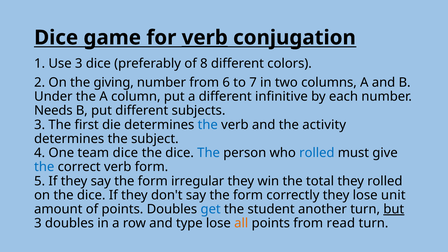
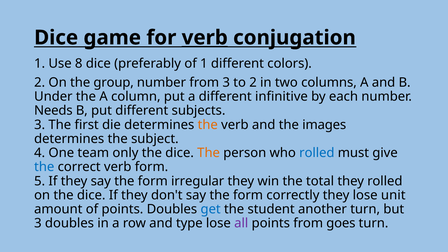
Use 3: 3 -> 8 (79, 64)
of 8: 8 -> 1 (204, 64)
giving: giving -> group (114, 82)
from 6: 6 -> 3 (226, 82)
to 7: 7 -> 2 (253, 82)
the colour: blue -> orange (208, 125)
activity: activity -> images (324, 125)
team dice: dice -> only (125, 153)
The colour: blue -> orange (209, 153)
but underline: present -> none (394, 209)
all colour: orange -> purple (241, 223)
read: read -> goes (341, 223)
